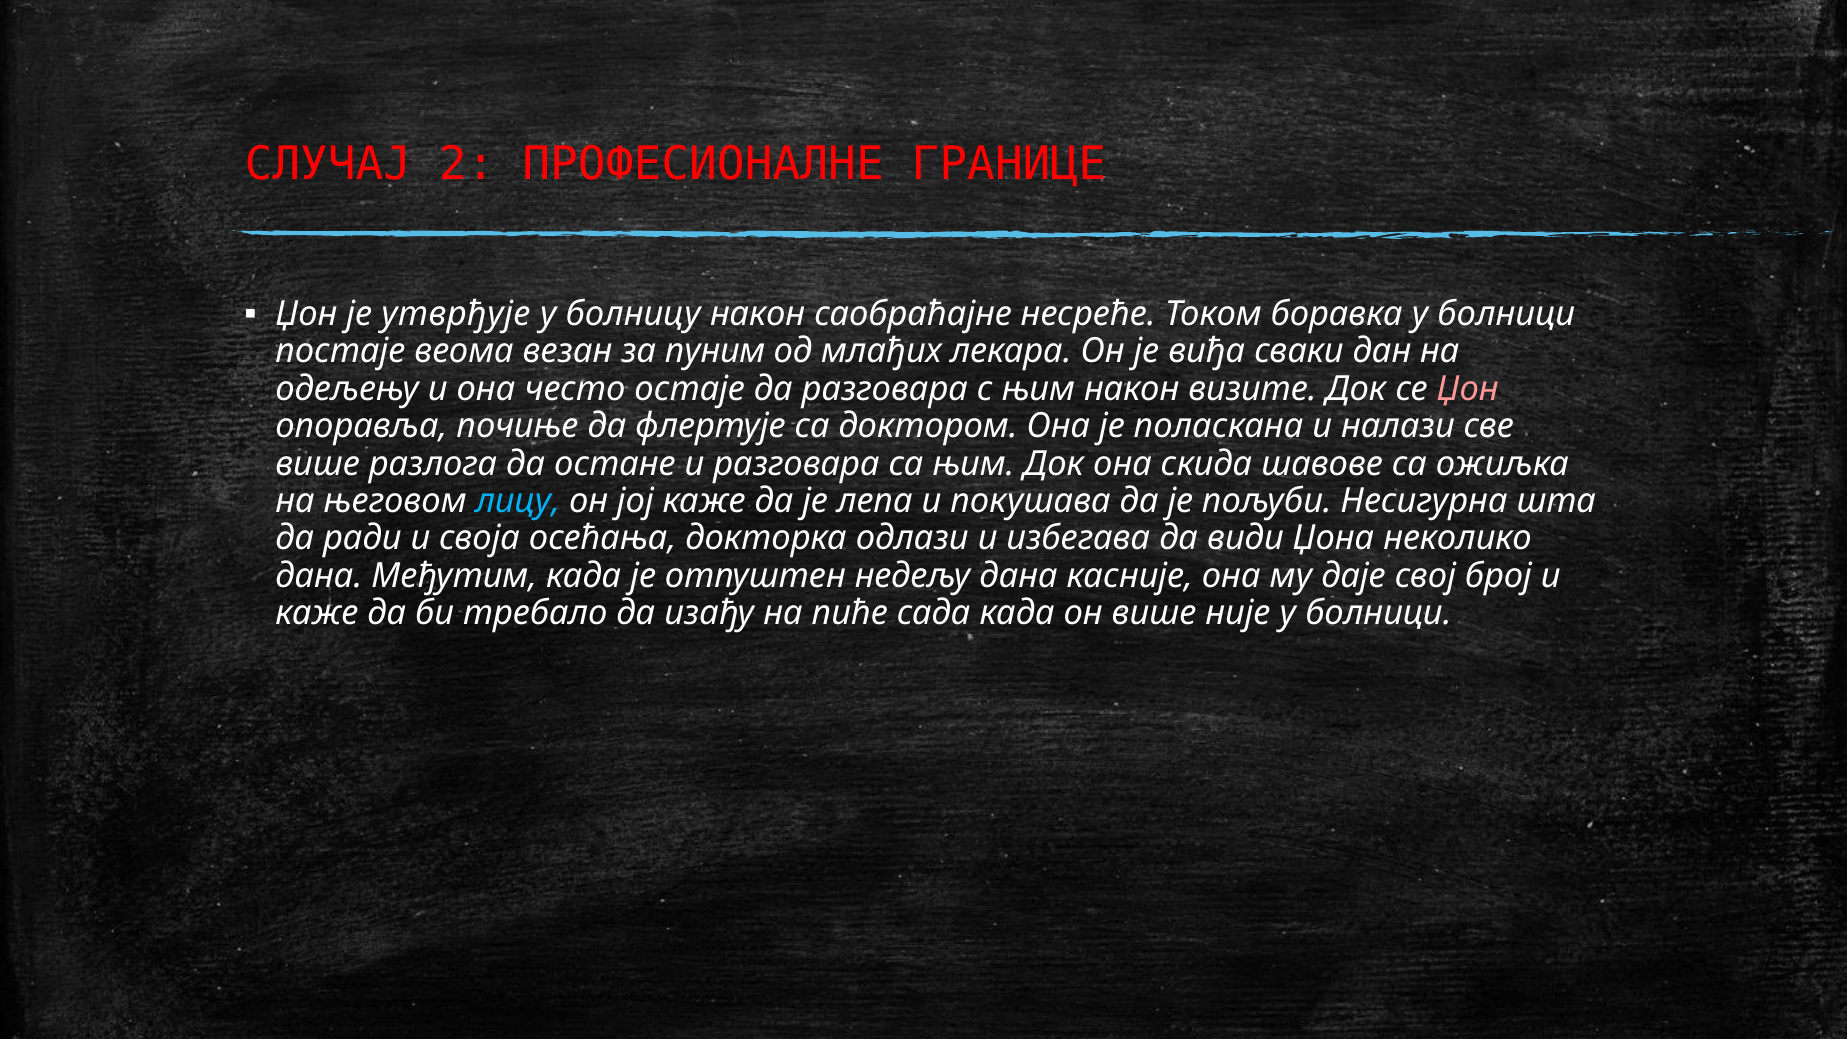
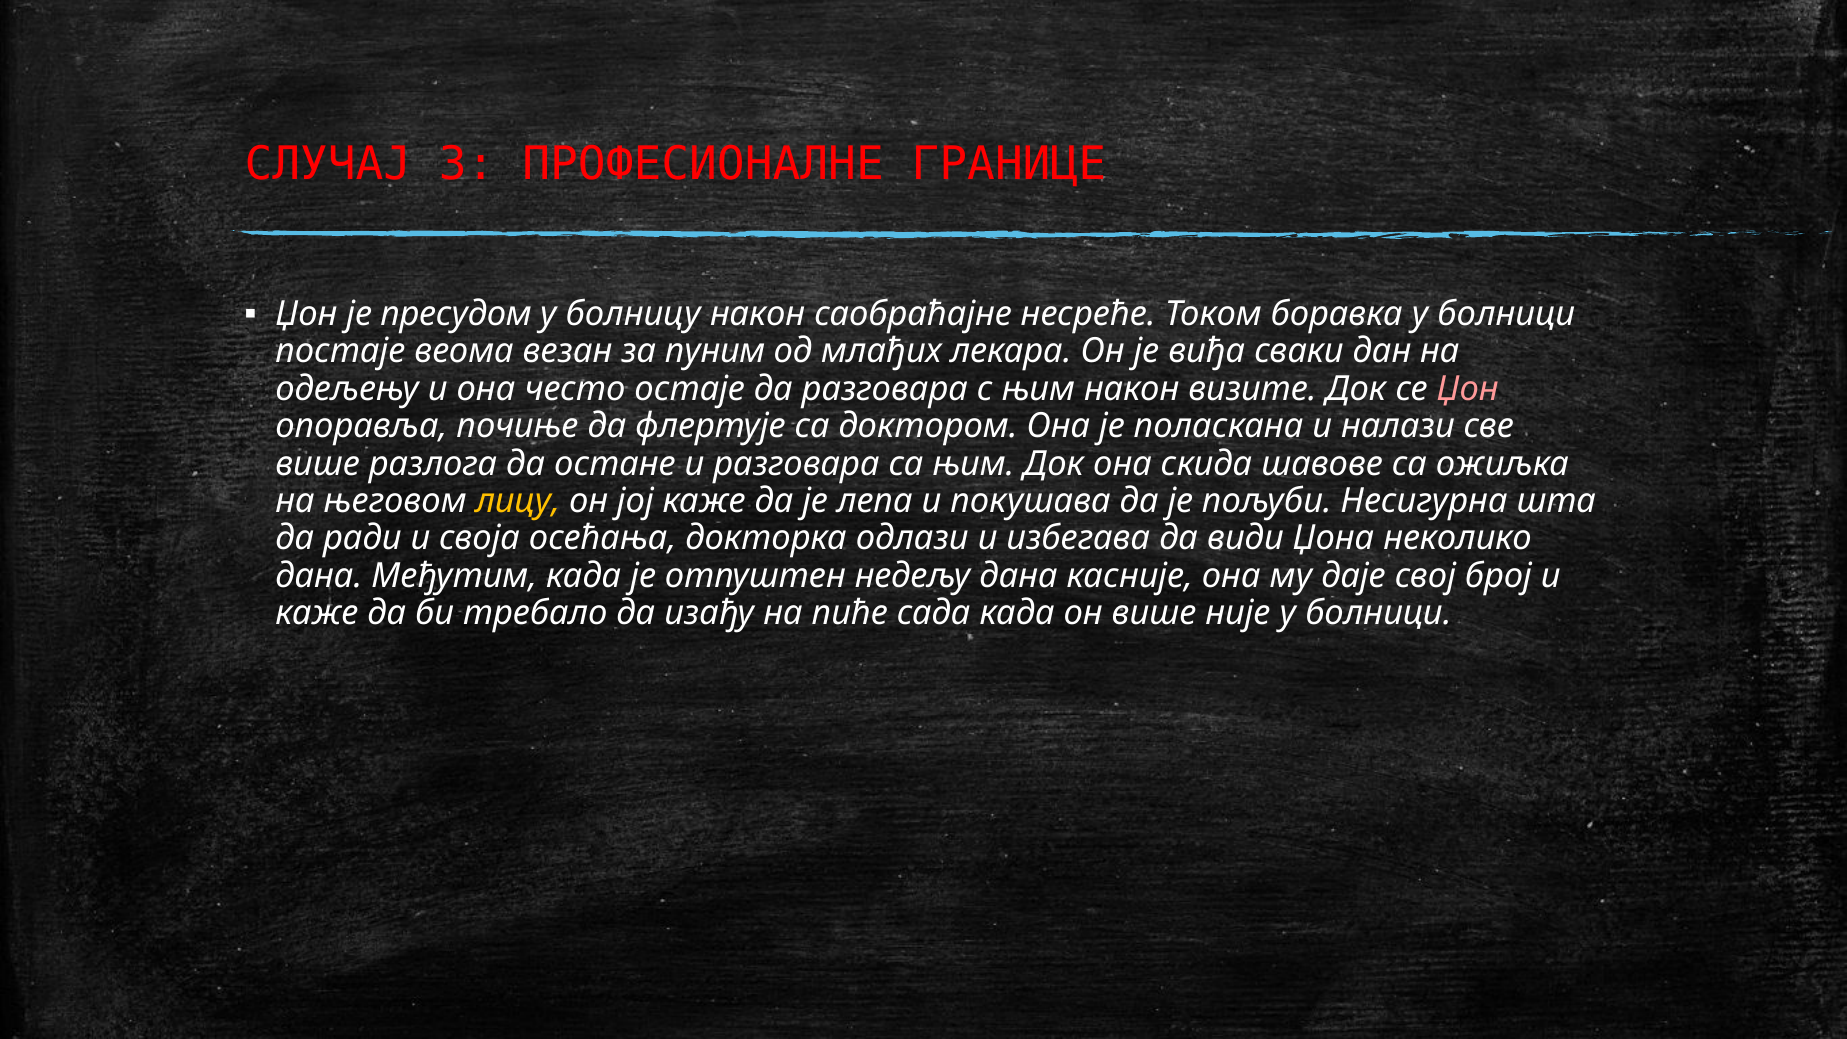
2: 2 -> 3 (467, 164)
утврђује: утврђује -> пресудом (456, 314)
лицу colour: light blue -> yellow (518, 501)
